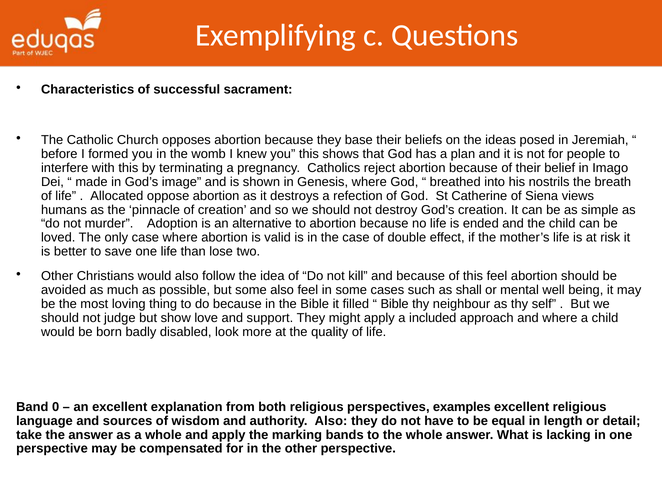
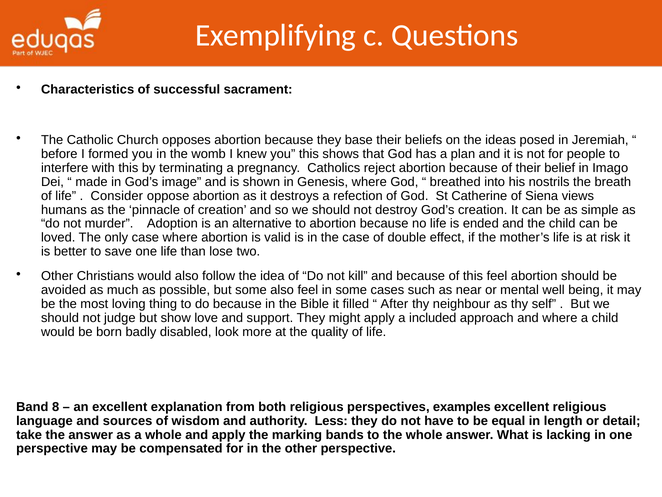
Allocated: Allocated -> Consider (117, 196)
shall: shall -> near (469, 290)
Bible: Bible -> After (394, 304)
0: 0 -> 8 (56, 407)
authority Also: Also -> Less (331, 420)
